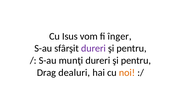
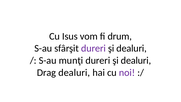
înger: înger -> drum (120, 36)
pentru: pentru -> dealuri (132, 48)
pentru: pentru -> dealuri (136, 60)
noi colour: orange -> purple (127, 72)
